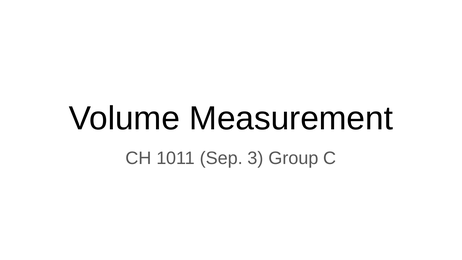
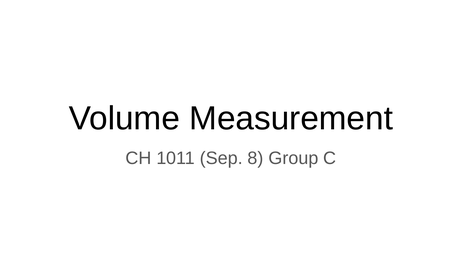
3: 3 -> 8 (256, 158)
